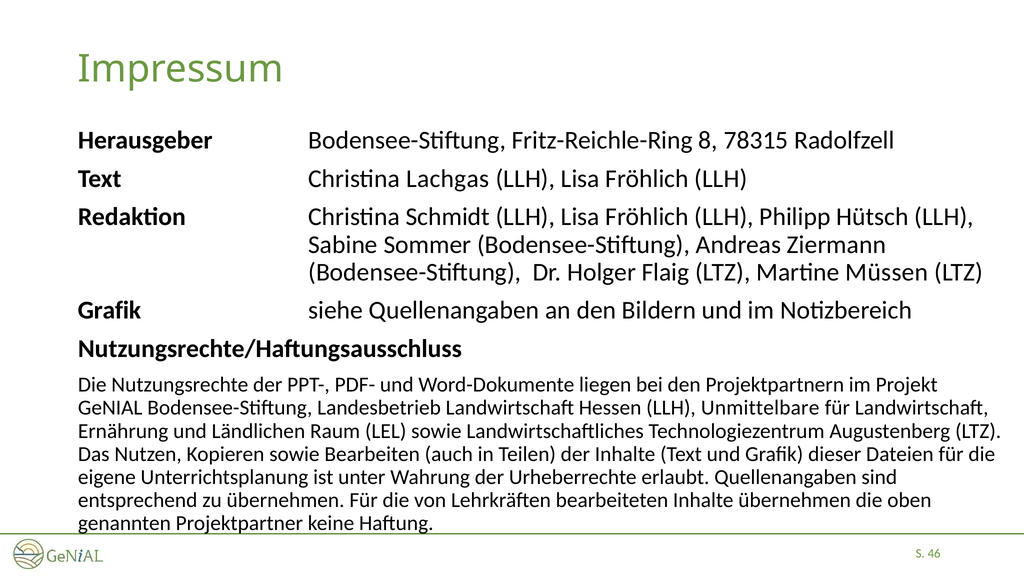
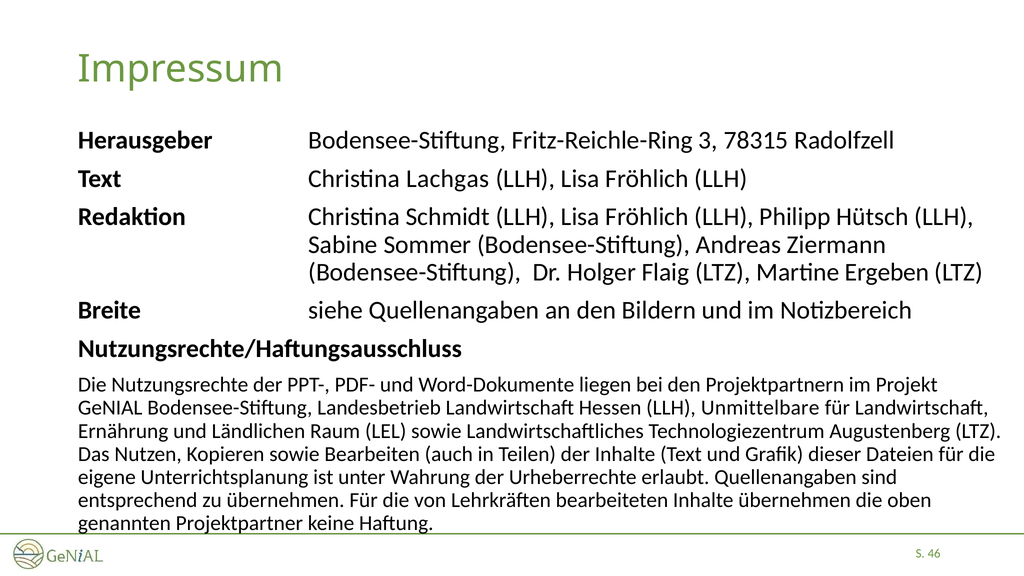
8: 8 -> 3 (708, 140)
Müssen: Müssen -> Ergeben (887, 272)
Grafik: Grafik -> Breite (109, 311)
